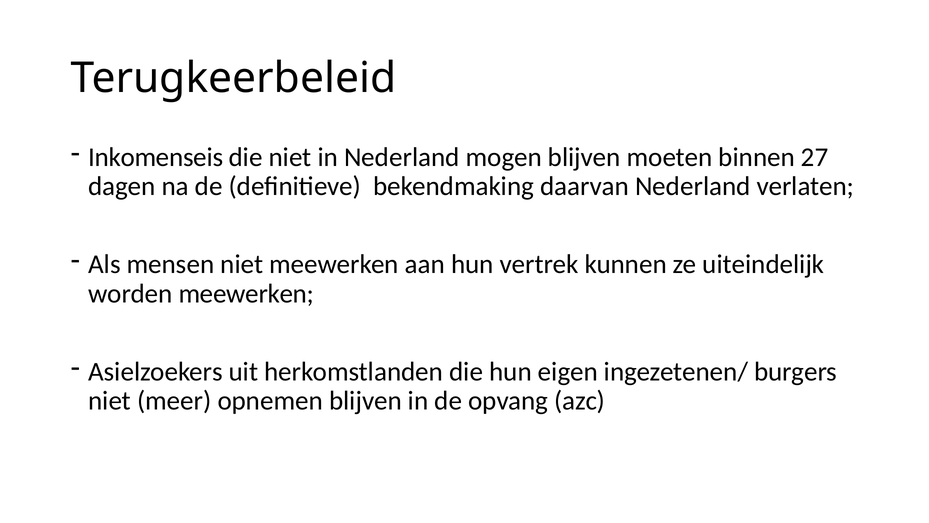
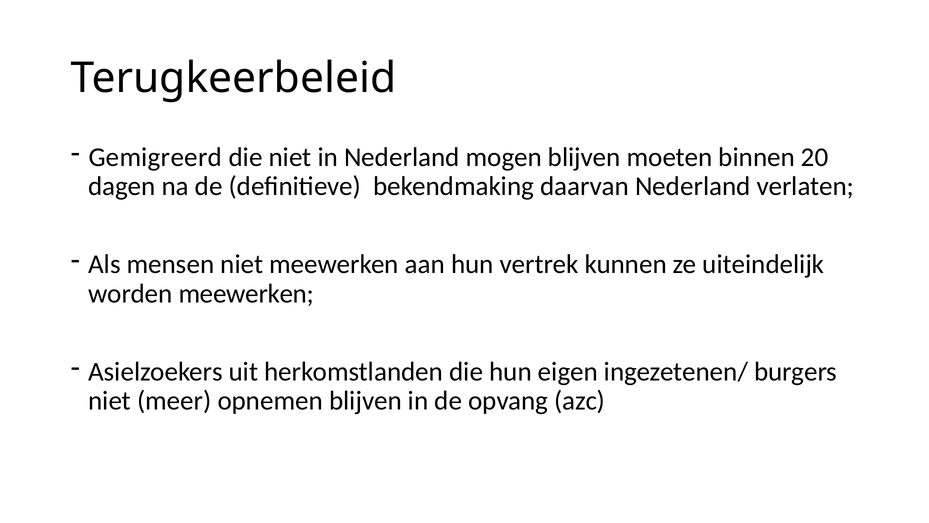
Inkomenseis: Inkomenseis -> Gemigreerd (155, 157)
27: 27 -> 20 (815, 157)
